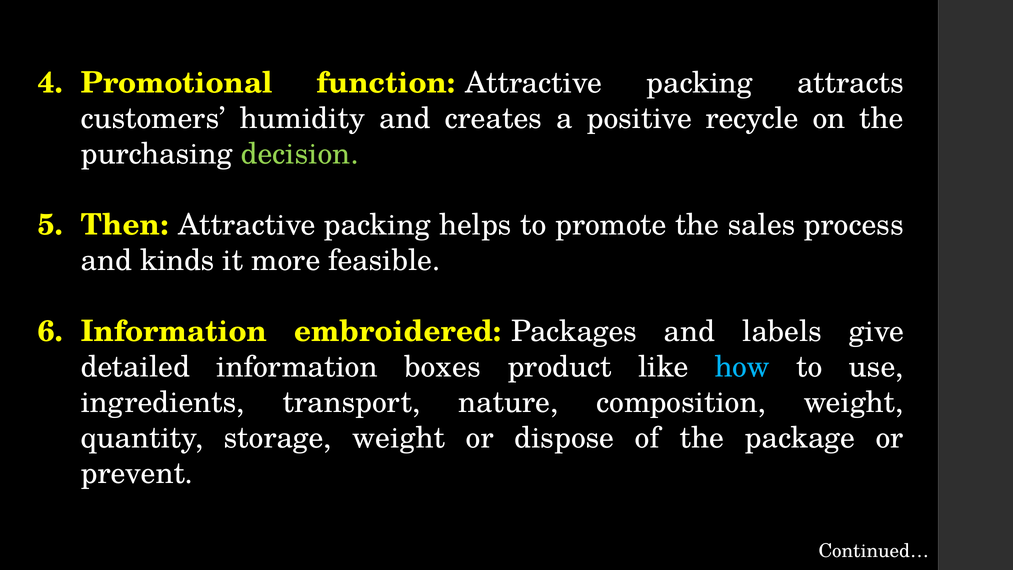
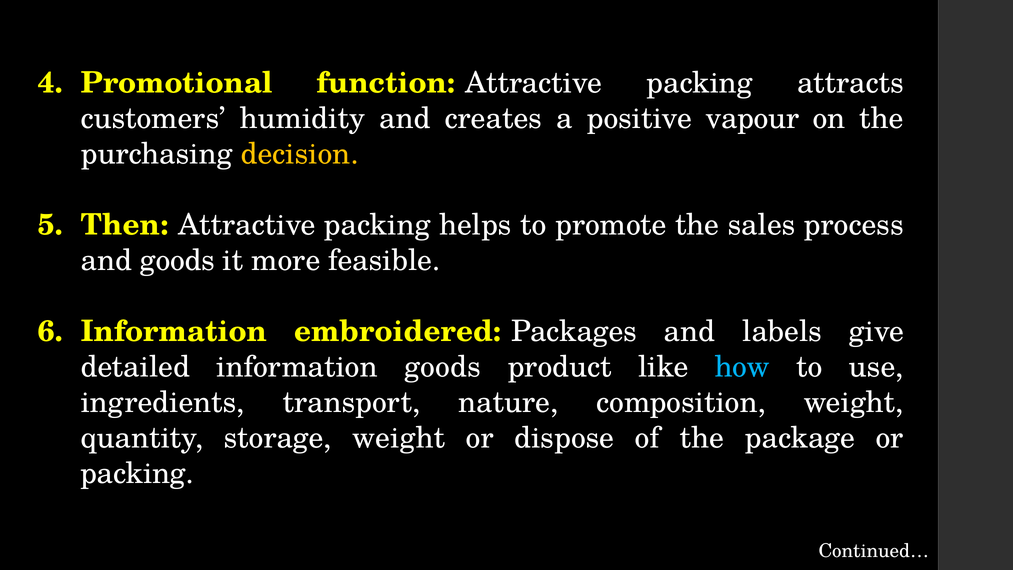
recycle: recycle -> vapour (752, 119)
decision colour: light green -> yellow (300, 154)
and kinds: kinds -> goods (177, 260)
information boxes: boxes -> goods (443, 367)
prevent: prevent -> packing (137, 473)
